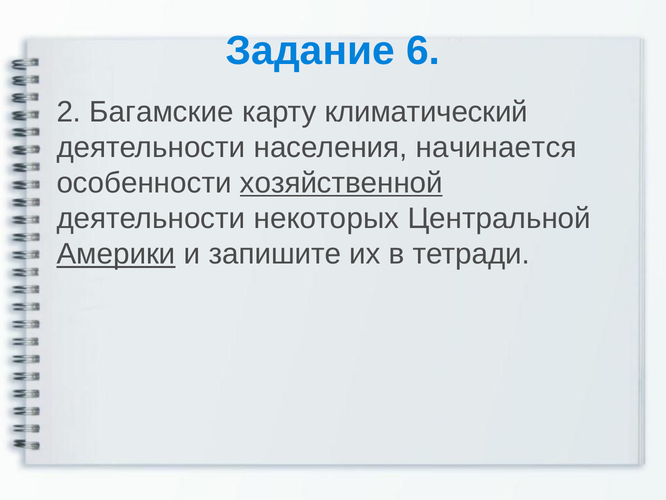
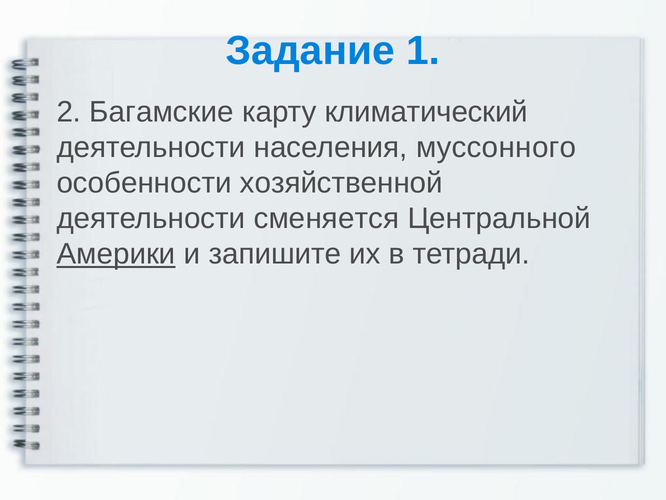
6: 6 -> 1 (423, 51)
начинается: начинается -> муссонного (496, 147)
хозяйственной underline: present -> none (341, 183)
некоторых: некоторых -> сменяется (326, 218)
